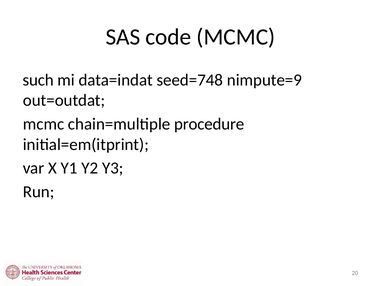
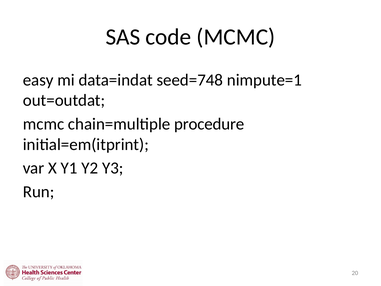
such: such -> easy (38, 80)
nimpute=9: nimpute=9 -> nimpute=1 (264, 80)
